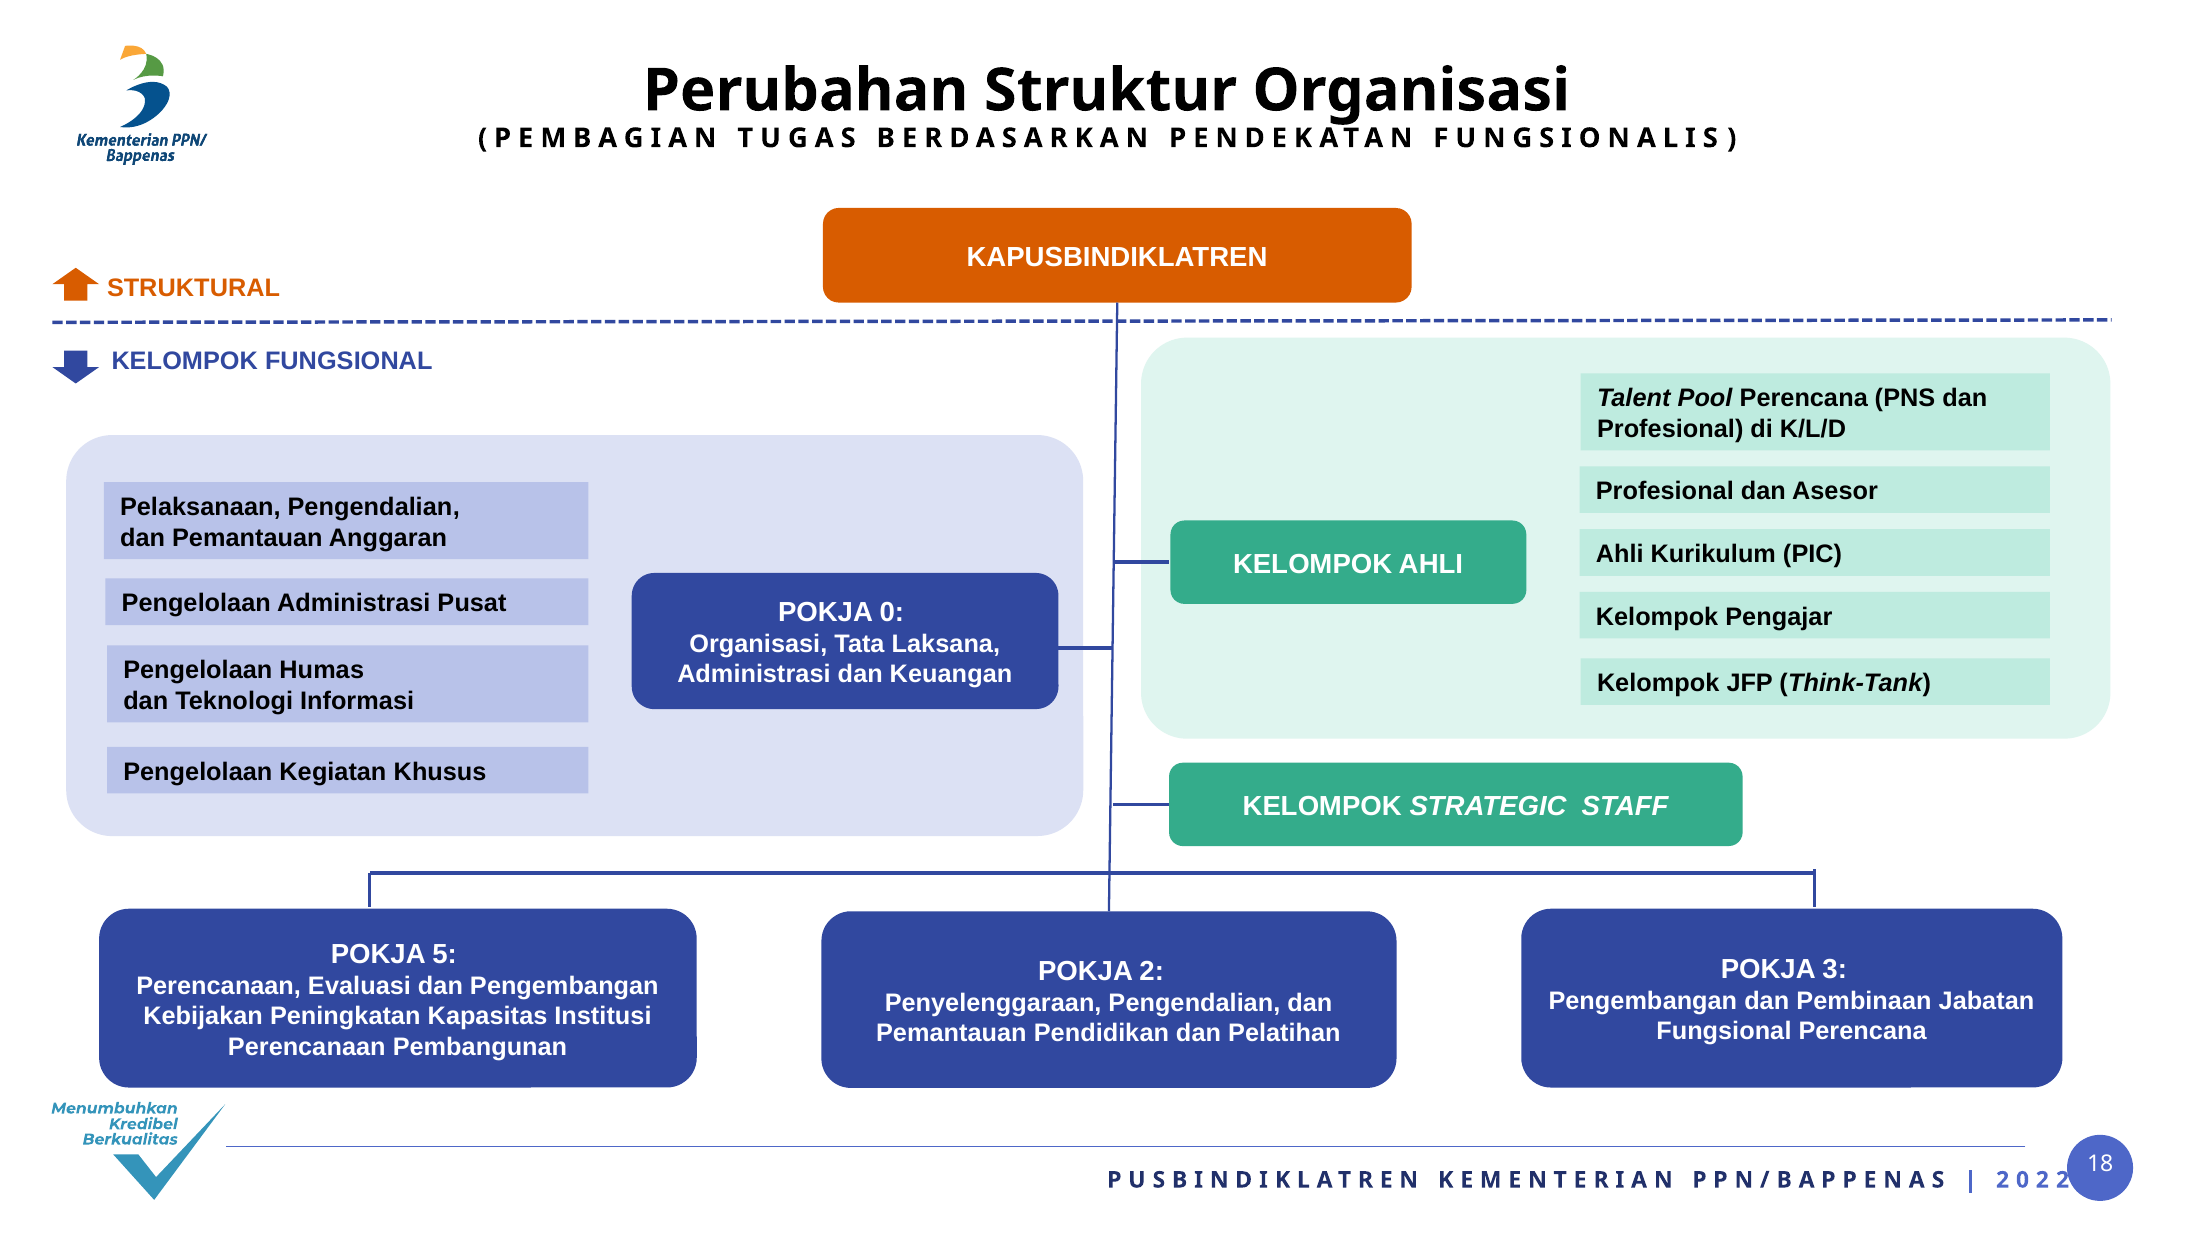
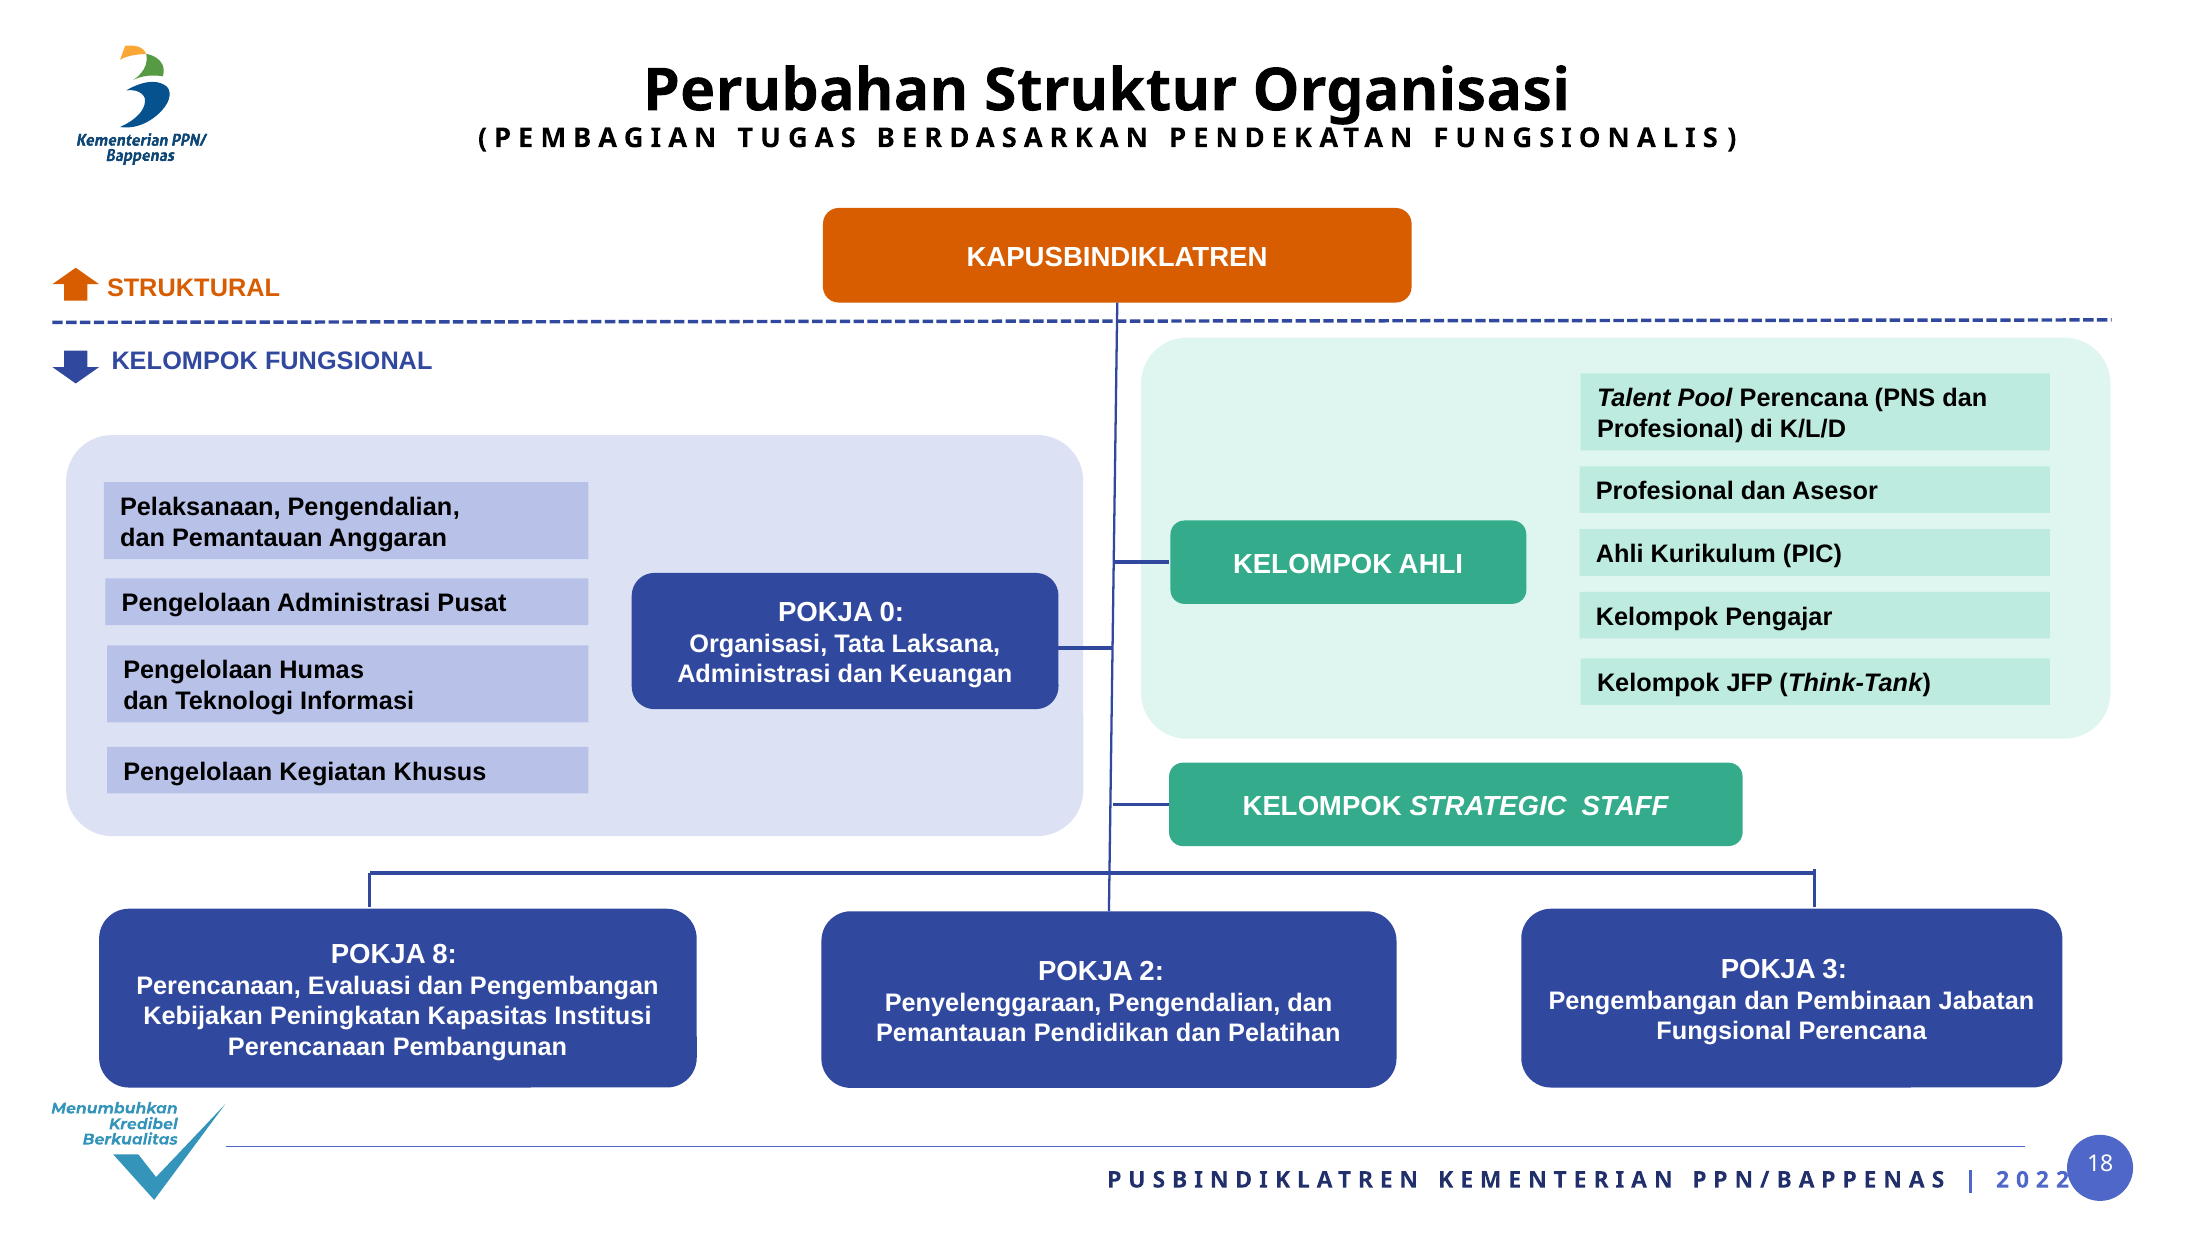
5: 5 -> 8 (445, 954)
